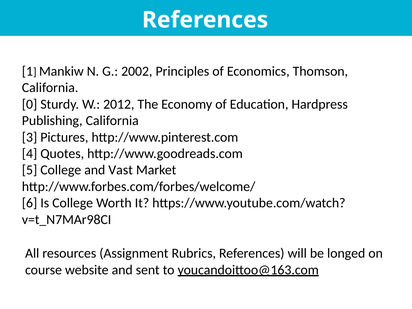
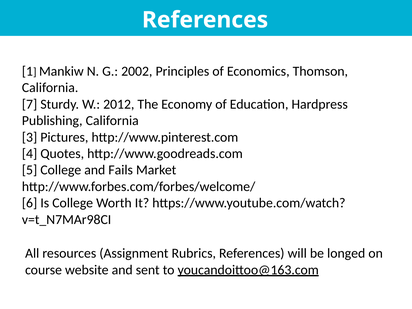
0: 0 -> 7 (30, 104)
Vast: Vast -> Fails (121, 170)
